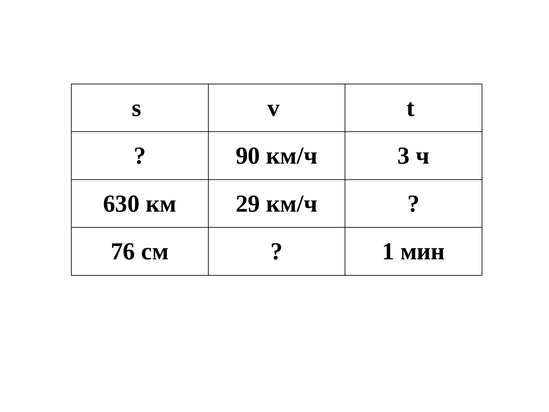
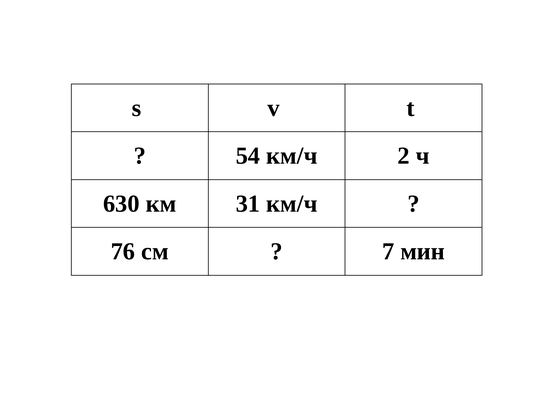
90: 90 -> 54 (248, 156)
3: 3 -> 2 (404, 156)
29: 29 -> 31 (248, 204)
1: 1 -> 7 (388, 251)
